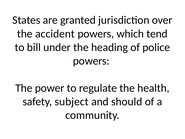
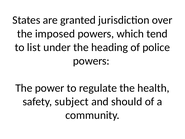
accident: accident -> imposed (55, 34)
bill: bill -> list (34, 47)
